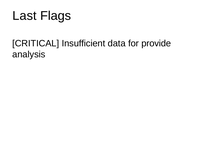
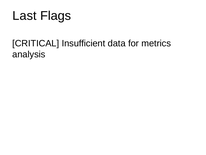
provide: provide -> metrics (156, 43)
